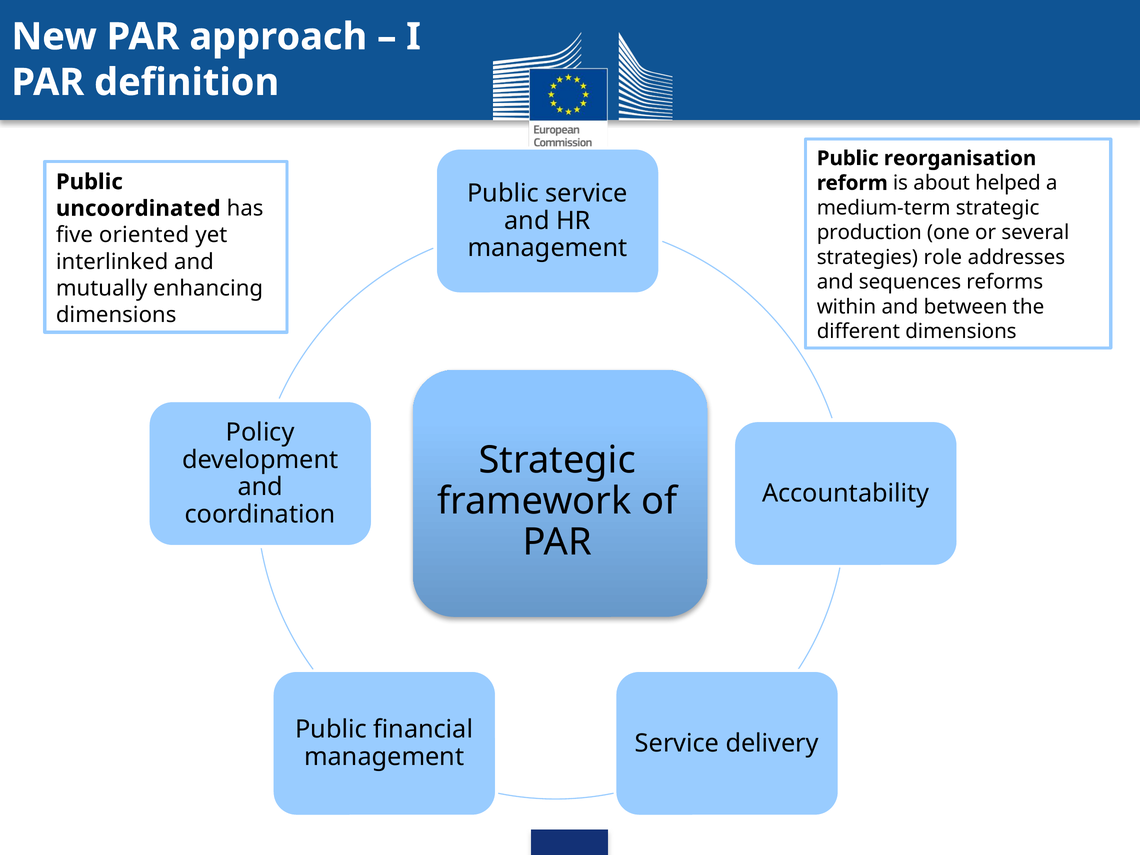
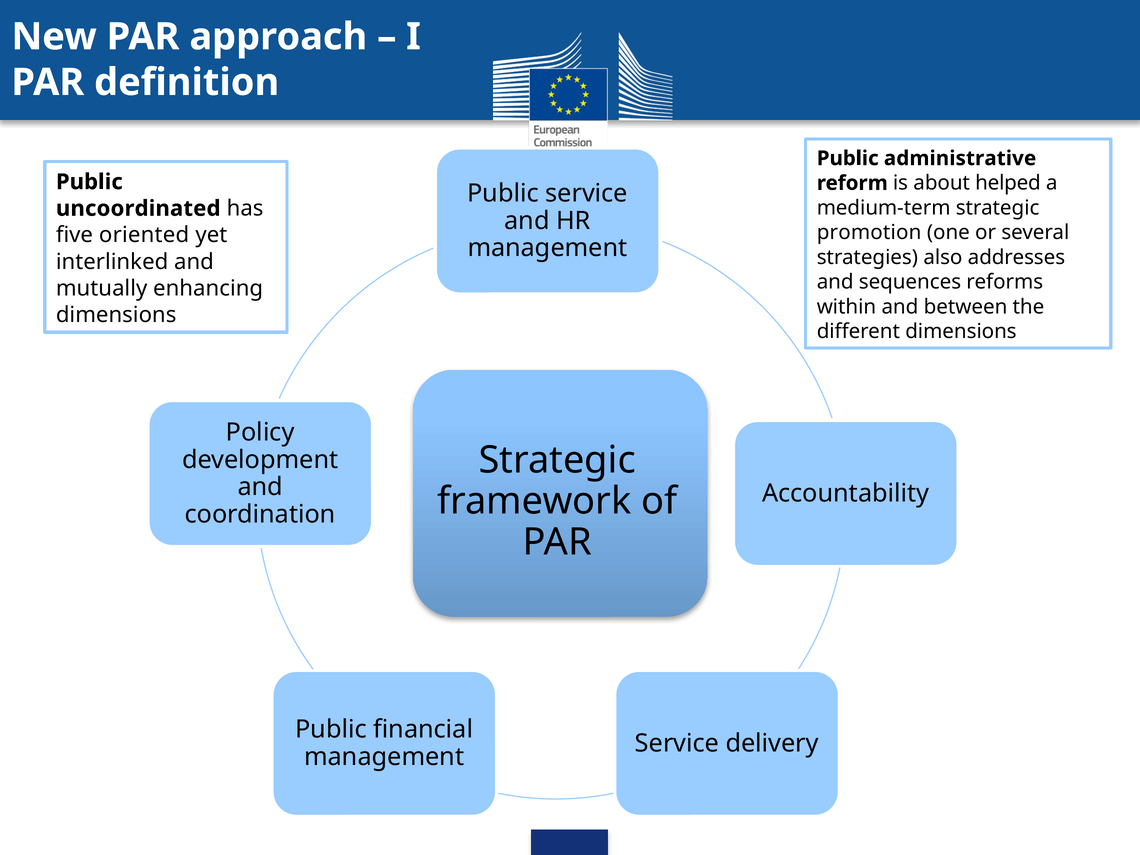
reorganisation: reorganisation -> administrative (960, 158)
production: production -> promotion (869, 233)
role: role -> also (943, 257)
